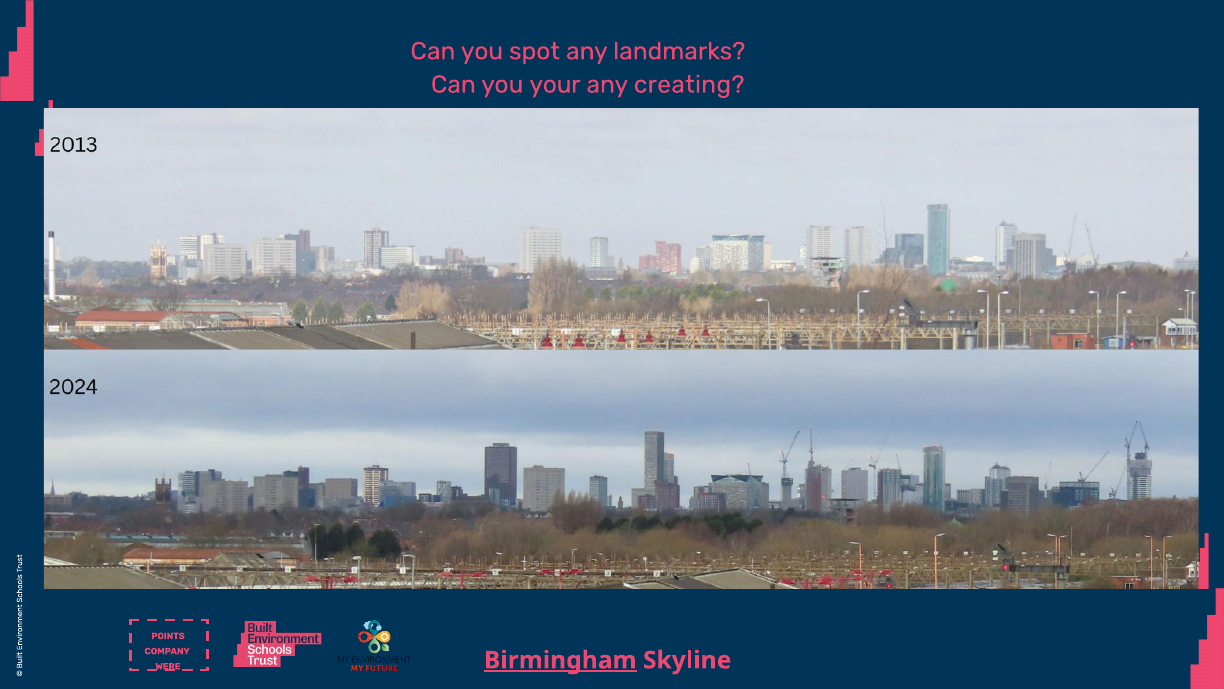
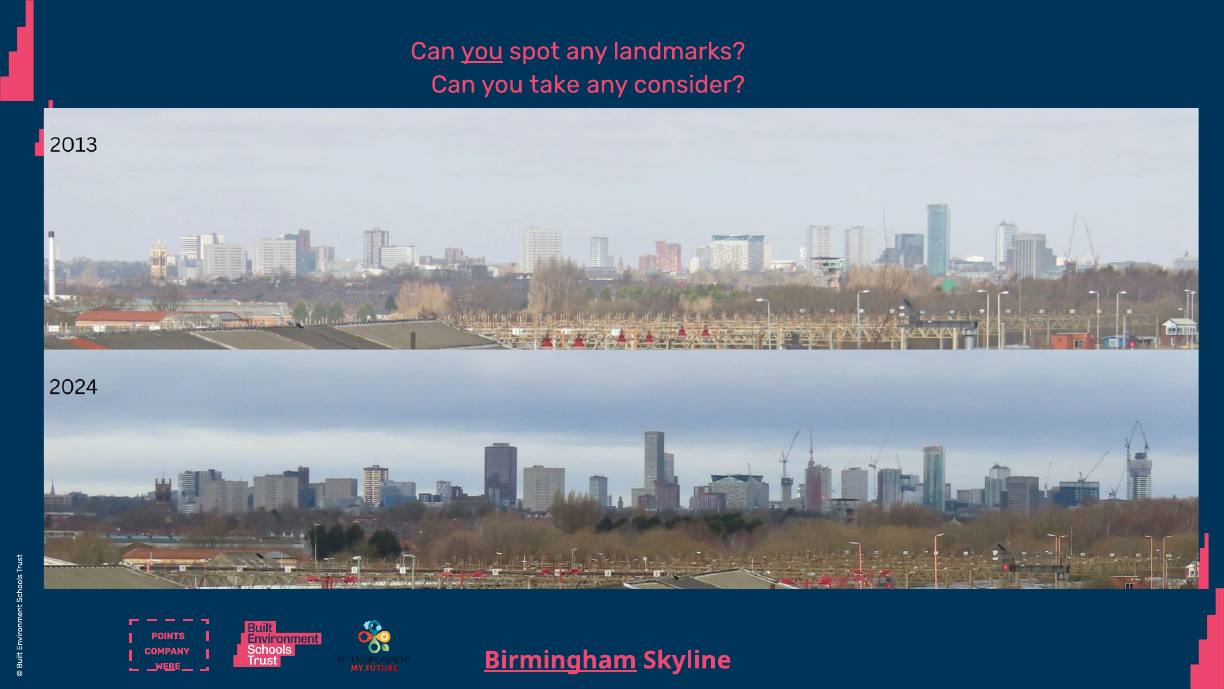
you underline: none -> present (482, 51)
your: your -> take (555, 84)
creating: creating -> consider (689, 84)
